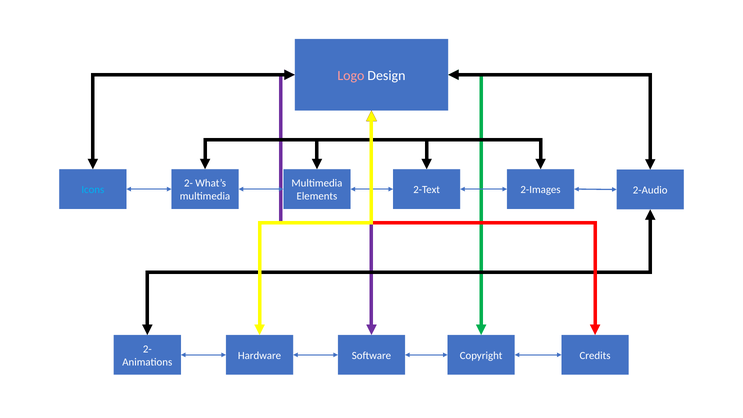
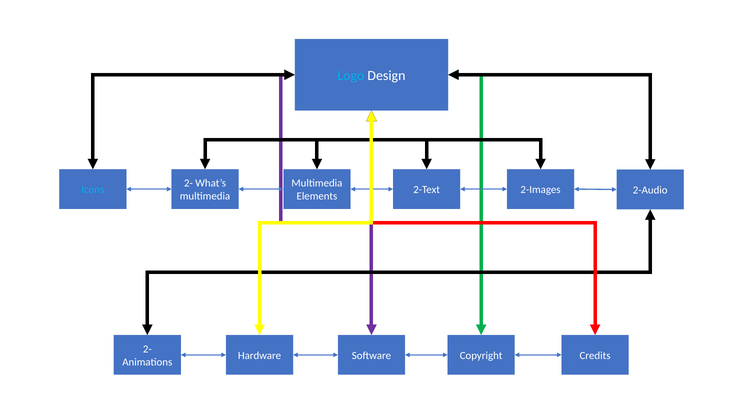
Logo colour: pink -> light blue (351, 76)
